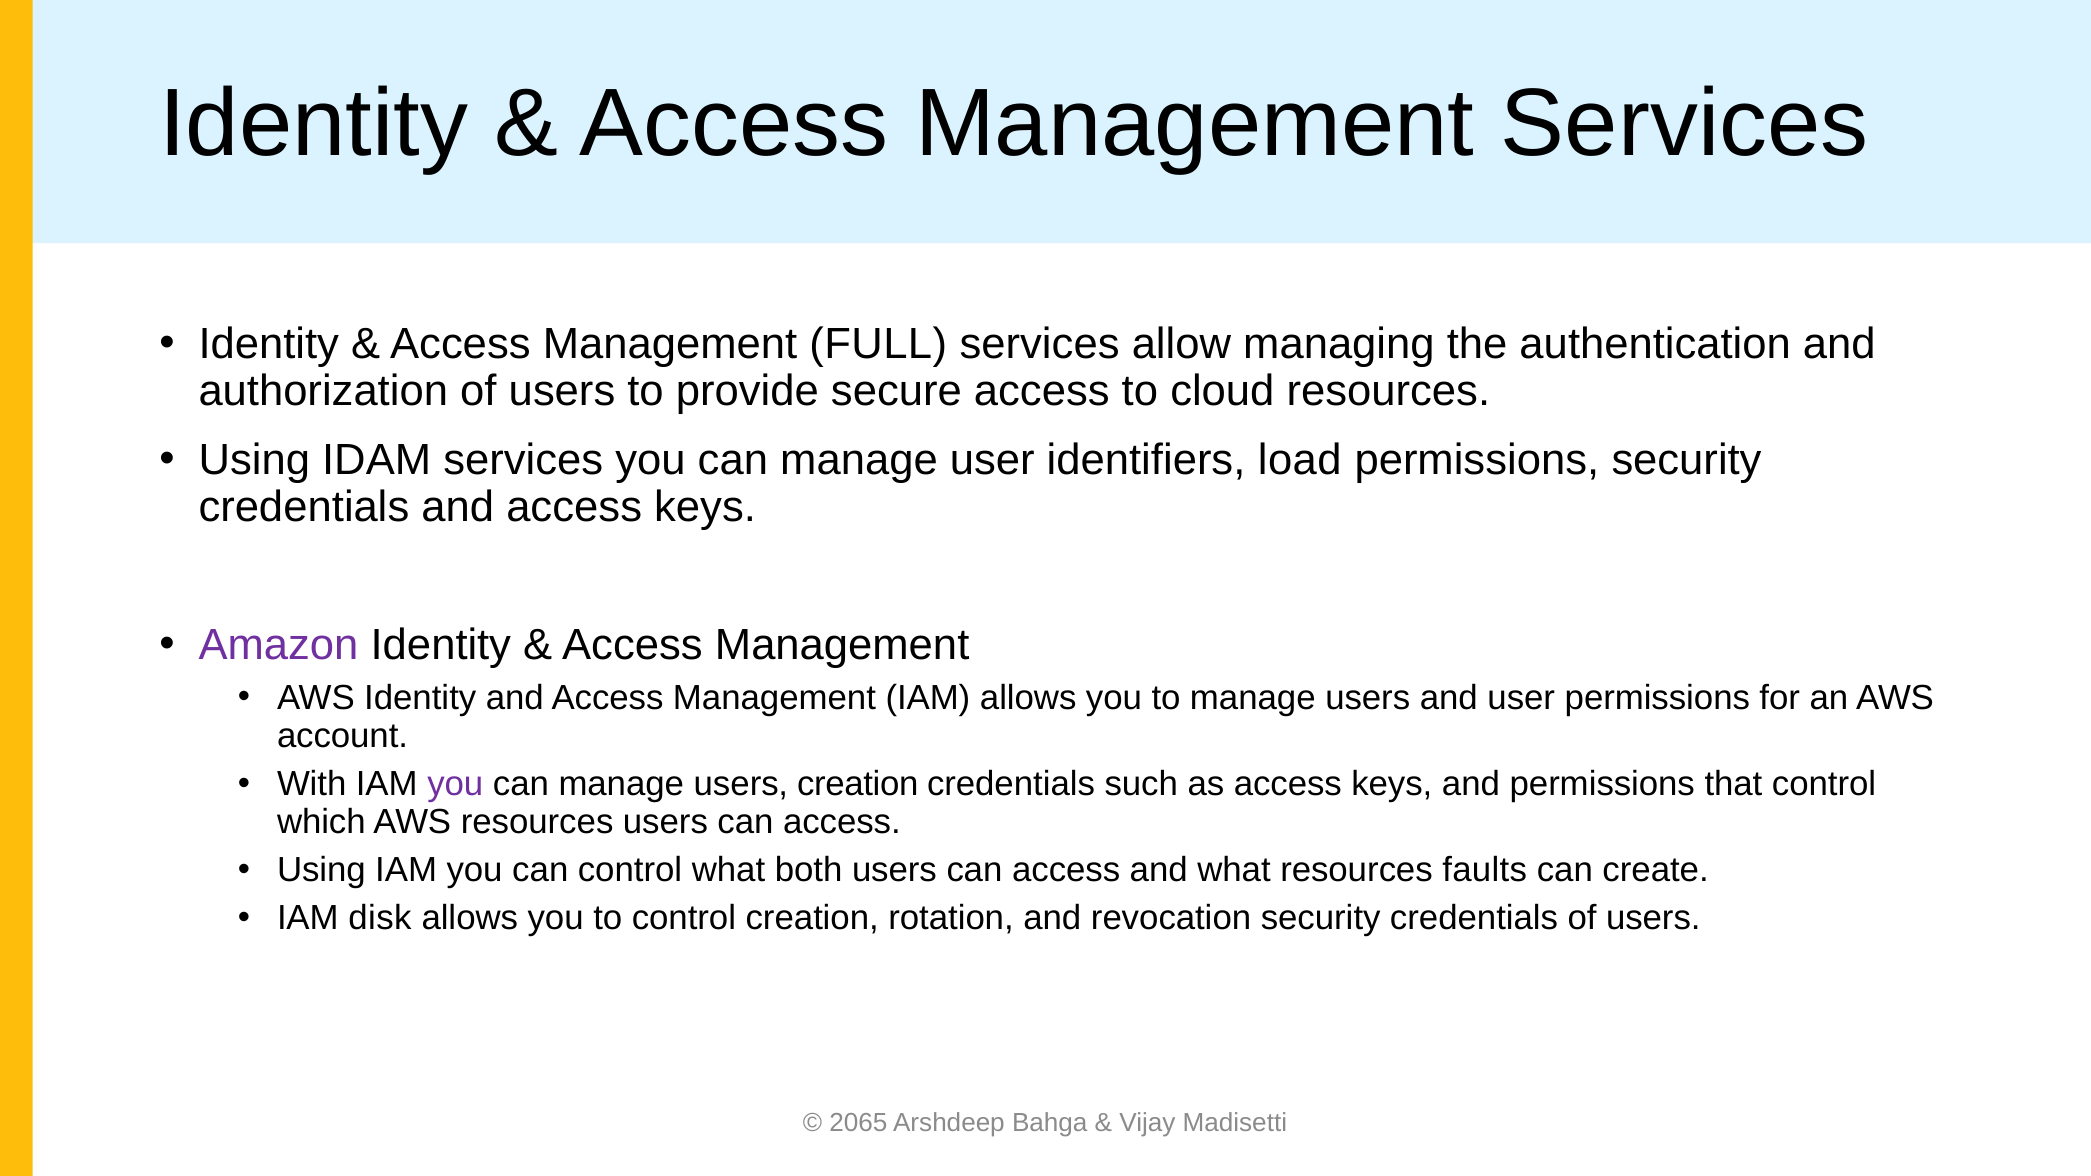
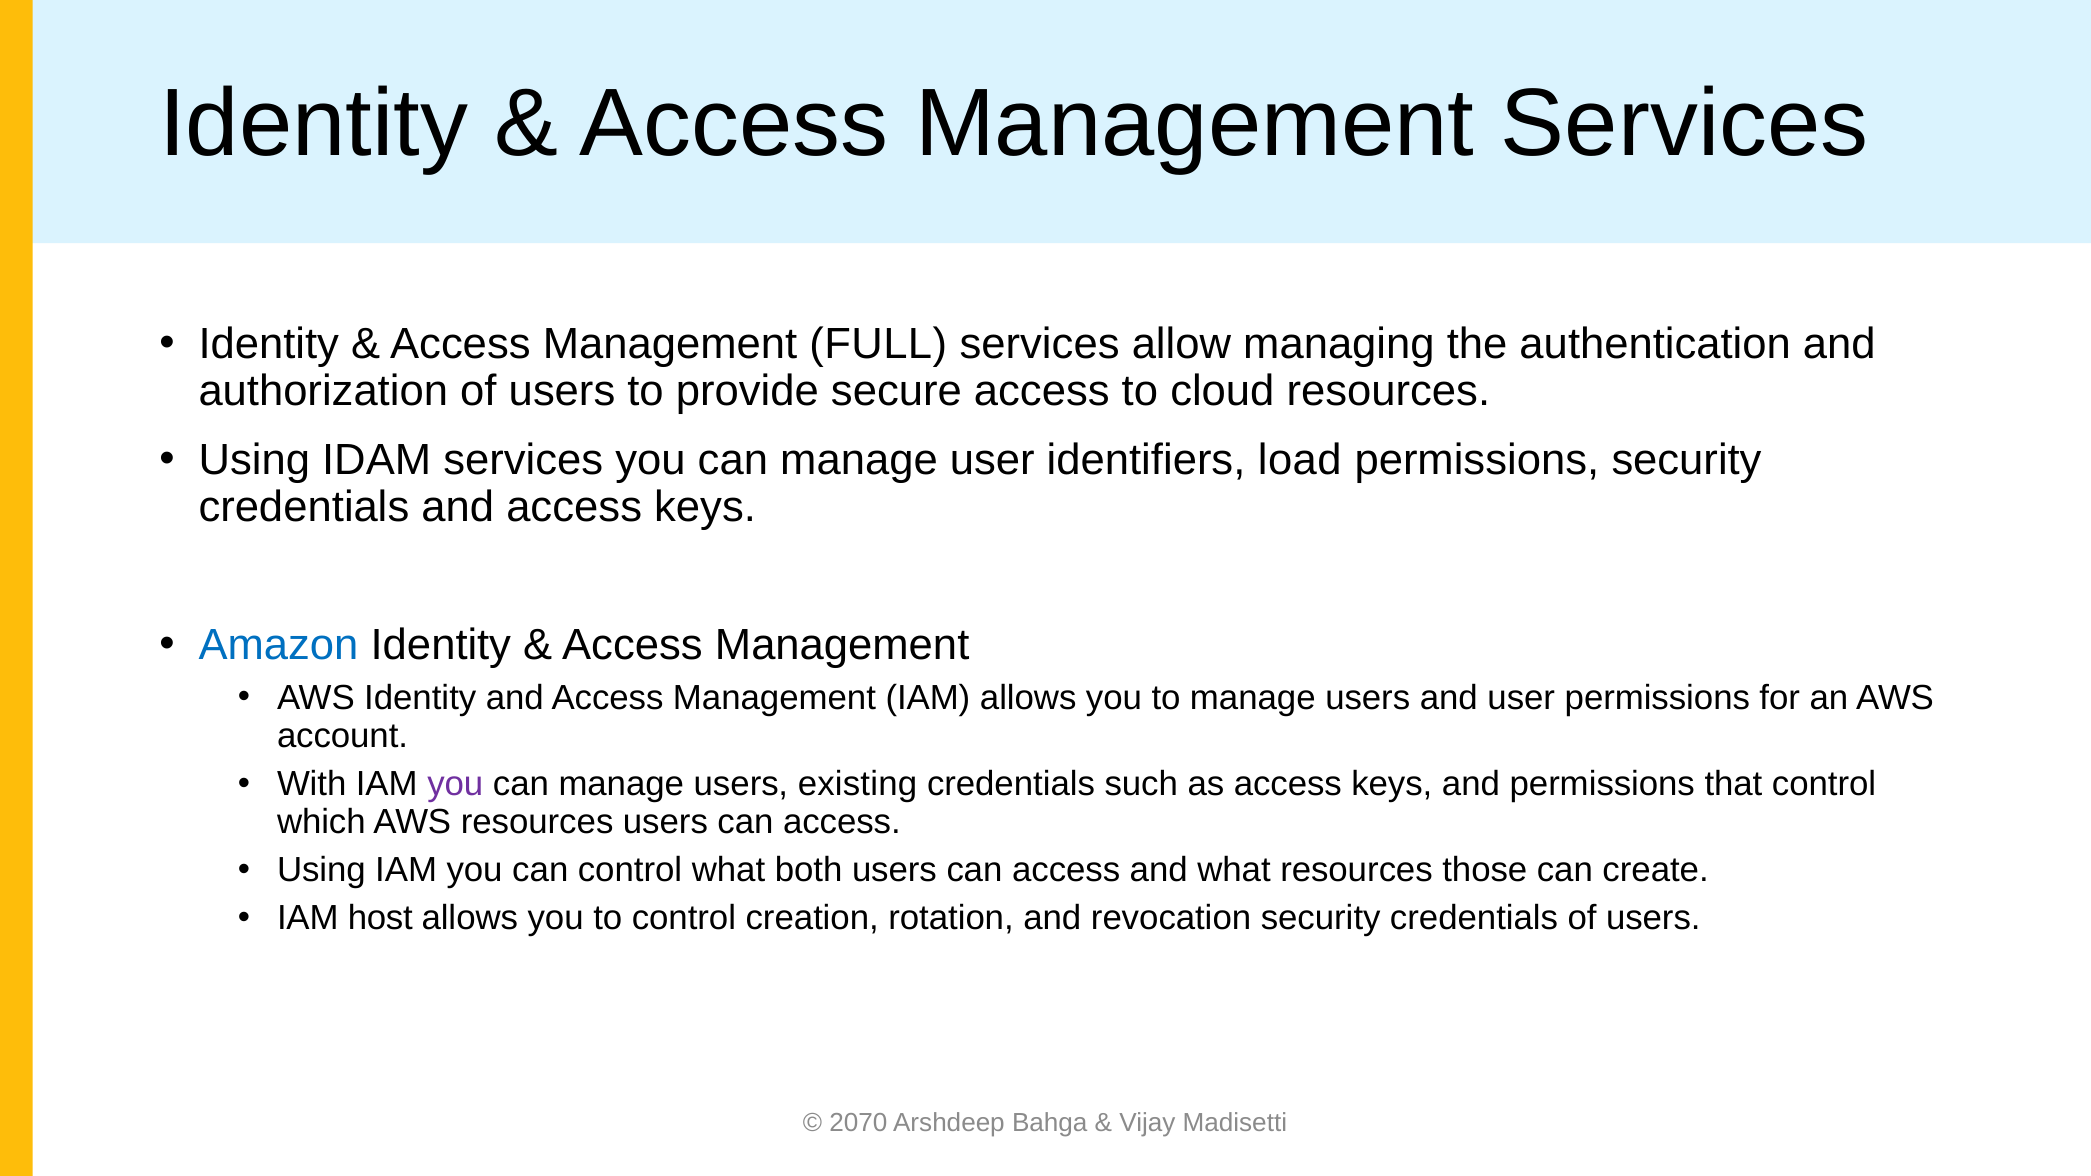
Amazon colour: purple -> blue (279, 645)
users creation: creation -> existing (857, 784)
faults: faults -> those (1485, 870)
disk: disk -> host (380, 919)
2065: 2065 -> 2070 (858, 1123)
